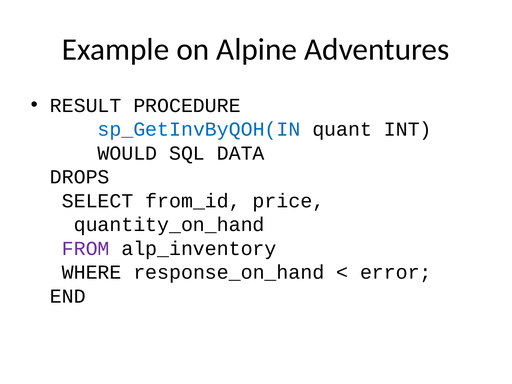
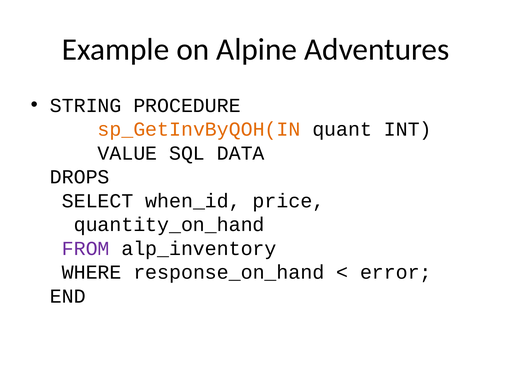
RESULT: RESULT -> STRING (86, 105)
sp_GetInvByQOH(IN colour: blue -> orange (199, 129)
WOULD: WOULD -> VALUE (127, 153)
from_id: from_id -> when_id (193, 201)
